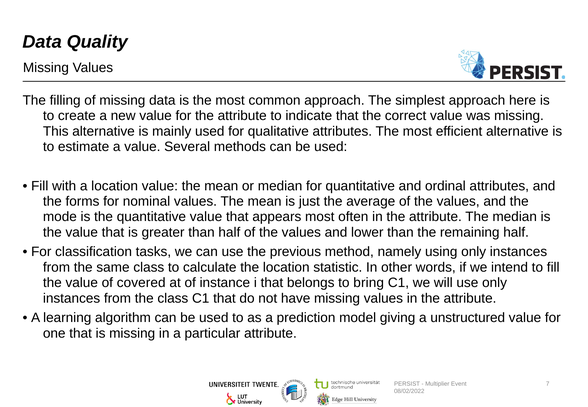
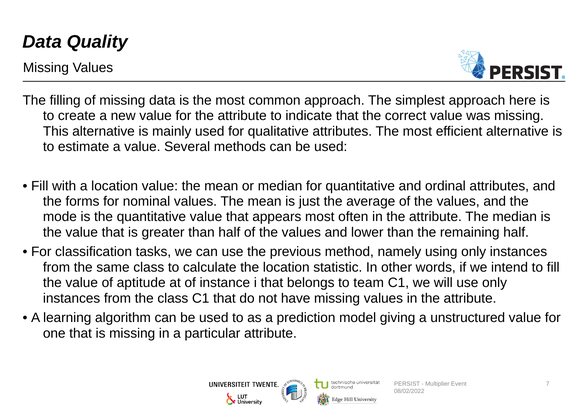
covered: covered -> aptitude (141, 283)
bring: bring -> team (369, 283)
